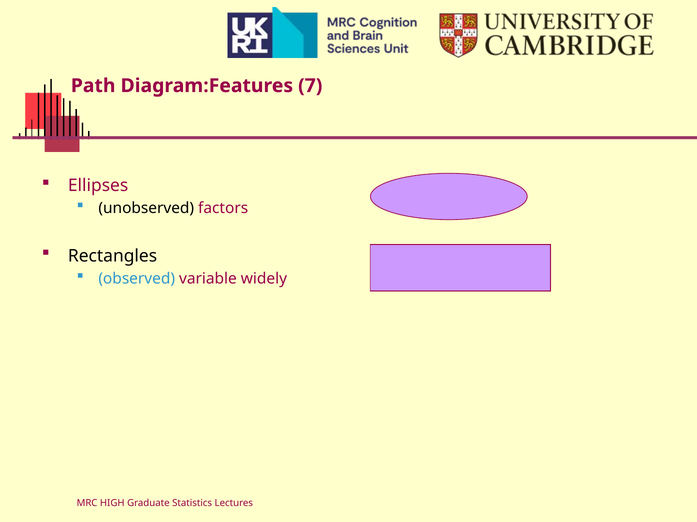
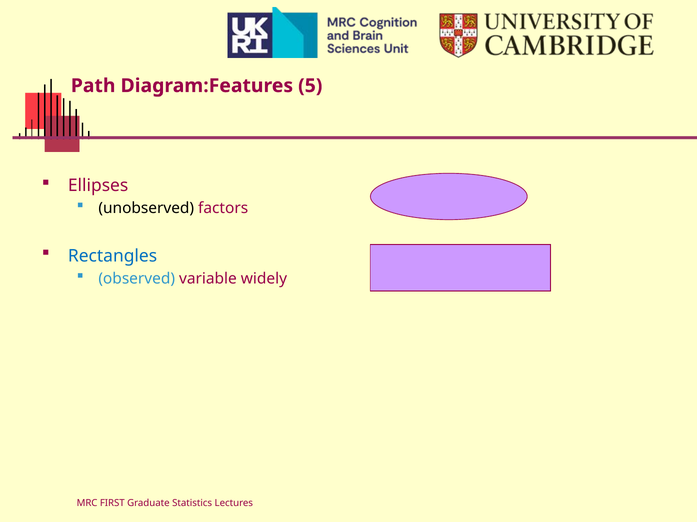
7: 7 -> 5 (310, 86)
Rectangles colour: black -> blue (113, 256)
HIGH: HIGH -> FIRST (112, 504)
